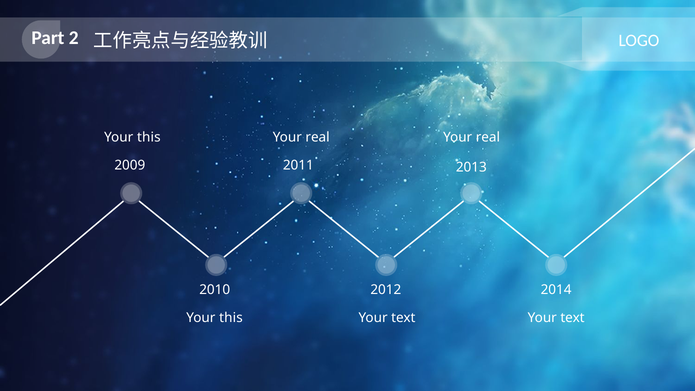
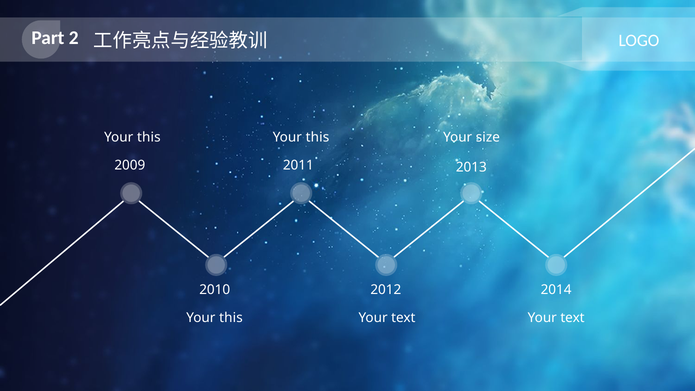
real: real -> this (317, 137)
real: real -> size (488, 137)
